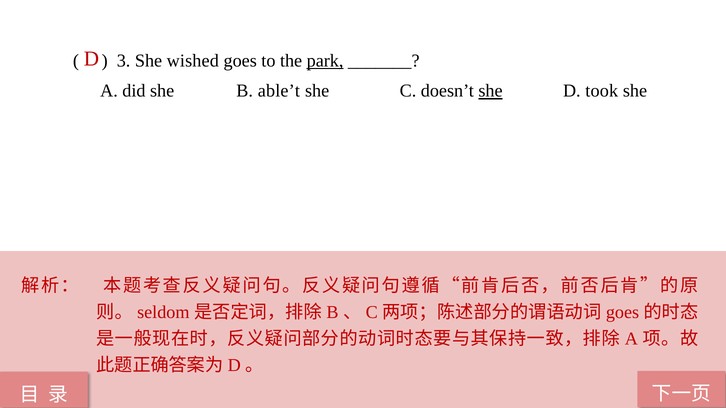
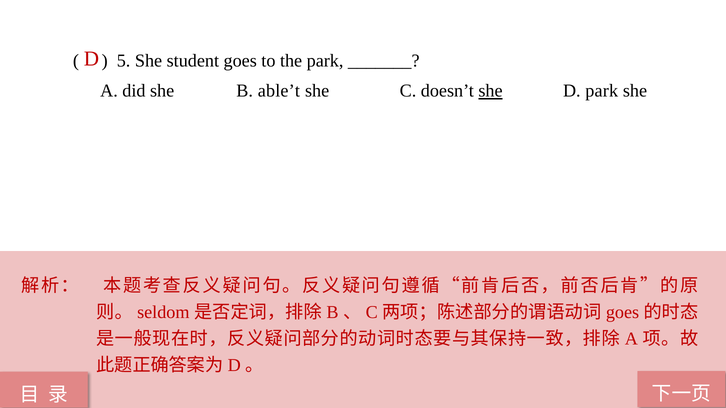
3: 3 -> 5 (124, 61)
wished: wished -> student (193, 61)
park underline: present -> none (325, 61)
D took: took -> park (602, 91)
